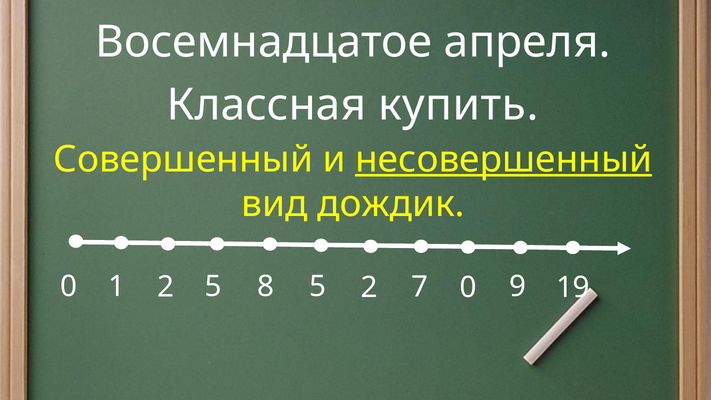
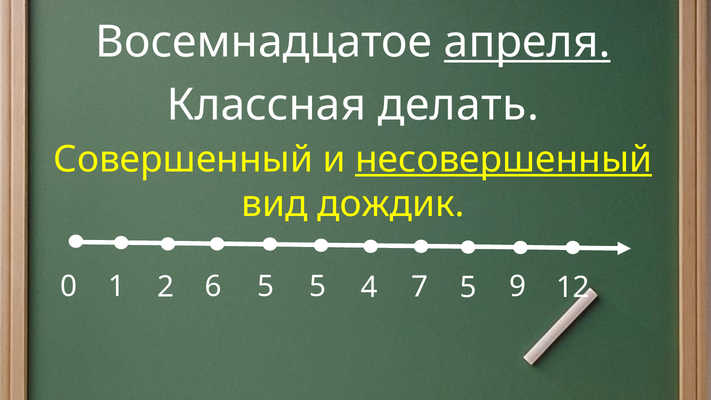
апреля underline: none -> present (527, 42)
купить: купить -> делать (458, 105)
0 5: 5 -> 6 (213, 287)
1 8: 8 -> 5 (266, 286)
2: 2 -> 4 (369, 287)
7 0: 0 -> 5 (468, 287)
19: 19 -> 12 (573, 287)
